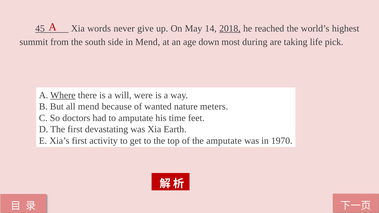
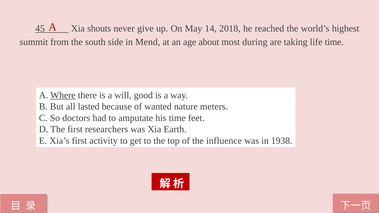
words: words -> shouts (99, 28)
2018 underline: present -> none (230, 28)
down: down -> about (209, 42)
life pick: pick -> time (334, 42)
were: were -> good (143, 95)
all mend: mend -> lasted (89, 107)
devastating: devastating -> researchers (107, 129)
the amputate: amputate -> influence (224, 141)
1970: 1970 -> 1938 (282, 141)
